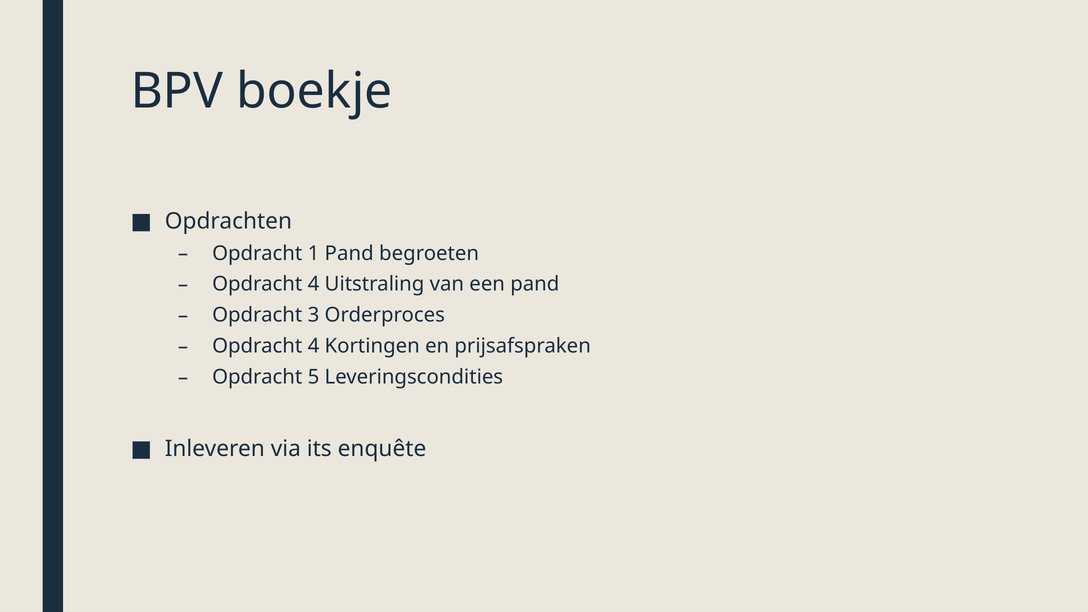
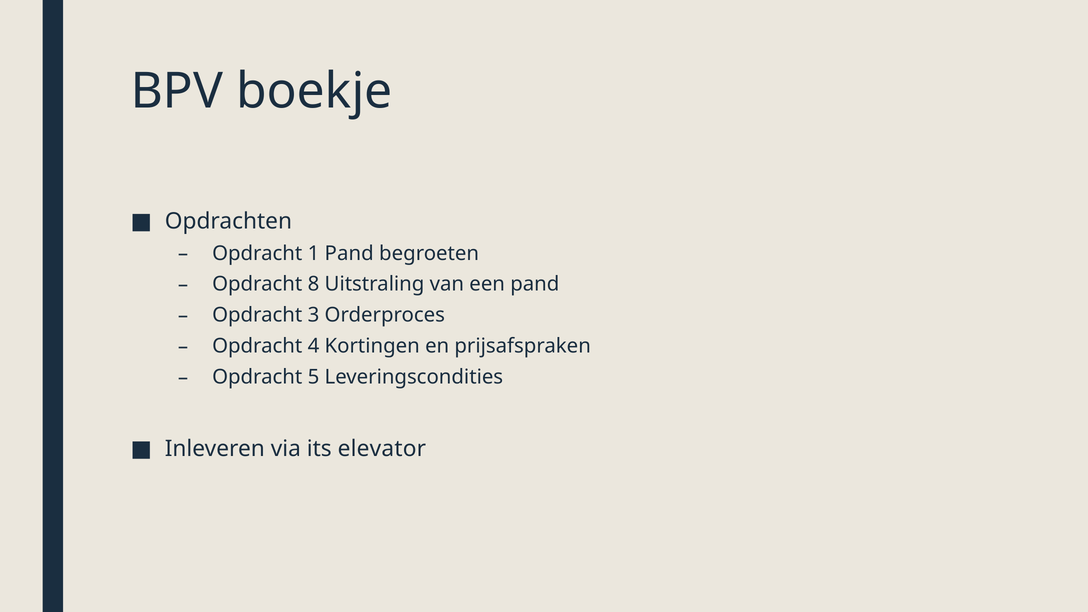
4: 4 -> 8 (313, 284)
enquête: enquête -> elevator (382, 449)
